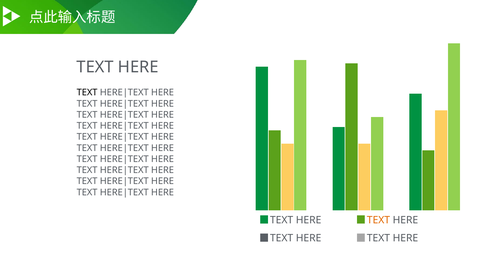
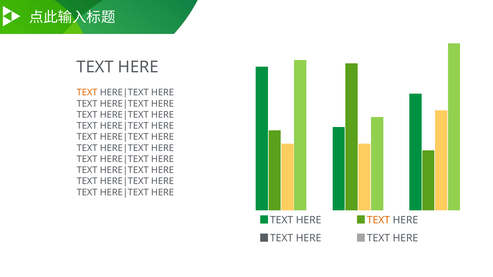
TEXT colour: black -> orange (87, 93)
